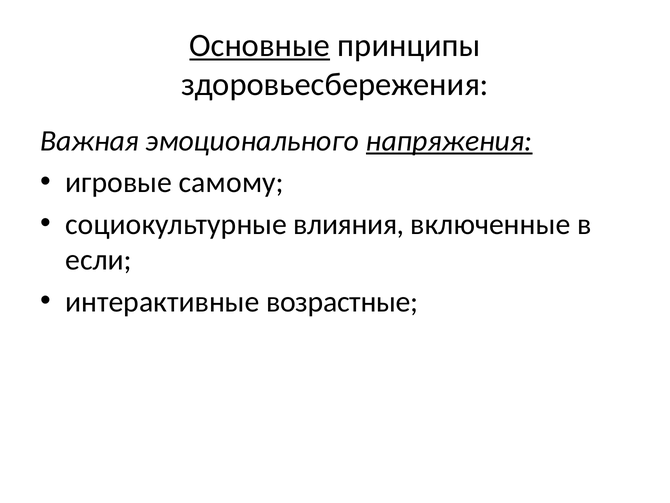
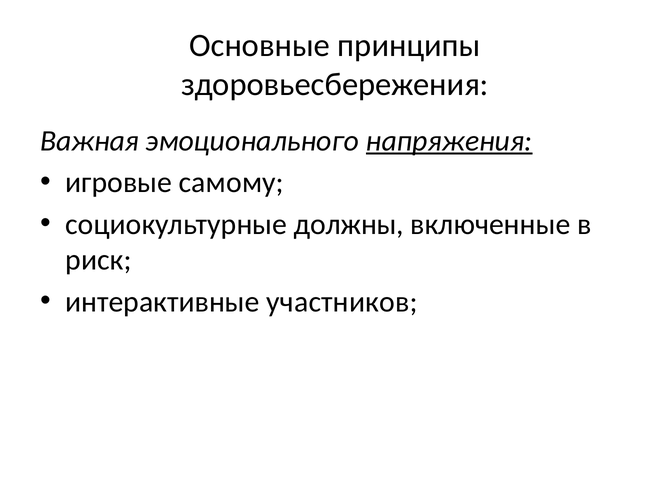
Основные underline: present -> none (260, 45)
влияния: влияния -> должны (349, 224)
если: если -> риск (99, 260)
возрастные: возрастные -> участников (342, 301)
